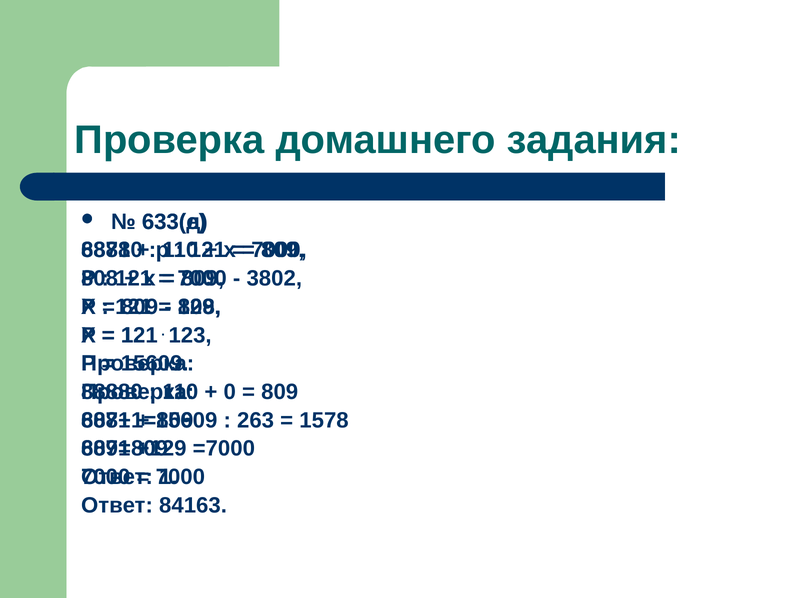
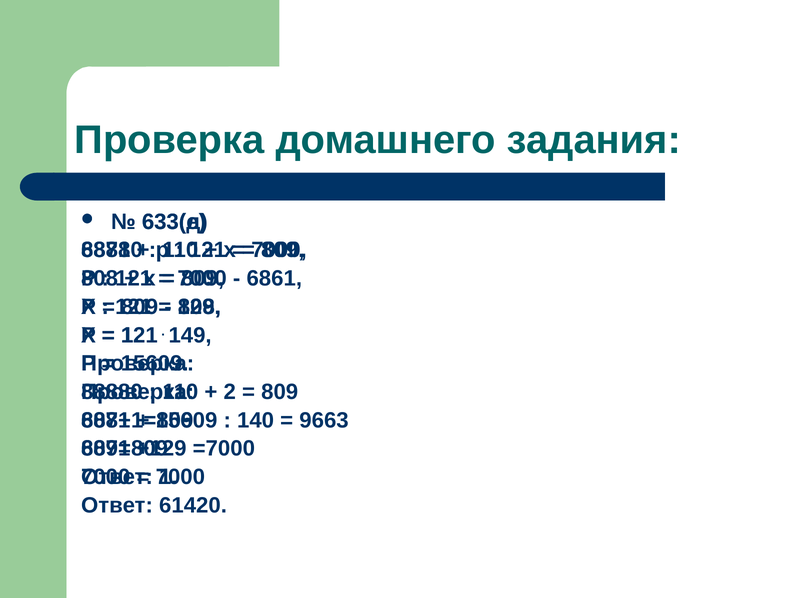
3802: 3802 -> 6861 (274, 279)
123: 123 -> 149 (190, 335)
0: 0 -> 2 (230, 392)
263: 263 -> 140 (256, 421)
1578: 1578 -> 9663 (324, 421)
84163: 84163 -> 61420 (193, 506)
